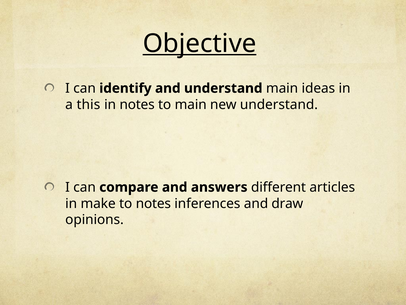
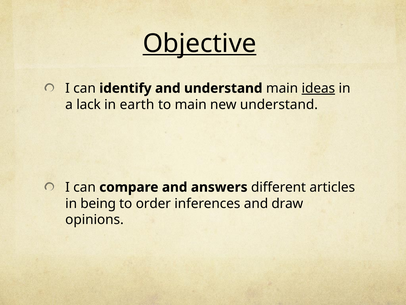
ideas underline: none -> present (318, 88)
this: this -> lack (89, 104)
in notes: notes -> earth (137, 104)
make: make -> being (98, 203)
to notes: notes -> order (153, 203)
